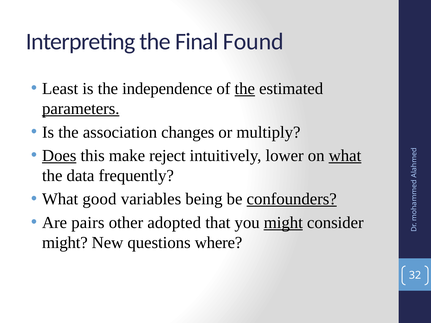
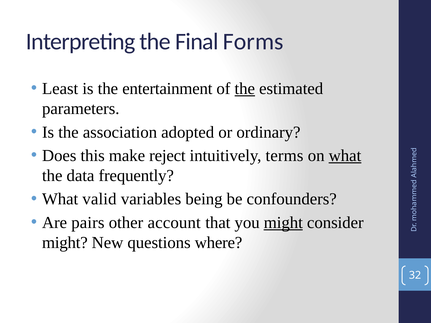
Found: Found -> Forms (253, 42)
independence: independence -> entertainment (167, 89)
parameters underline: present -> none (81, 109)
changes: changes -> adopted (188, 132)
multiply: multiply -> ordinary (268, 132)
Does underline: present -> none (59, 156)
lower: lower -> terms (284, 156)
good: good -> valid (99, 199)
confounders underline: present -> none (292, 199)
adopted: adopted -> account (174, 223)
